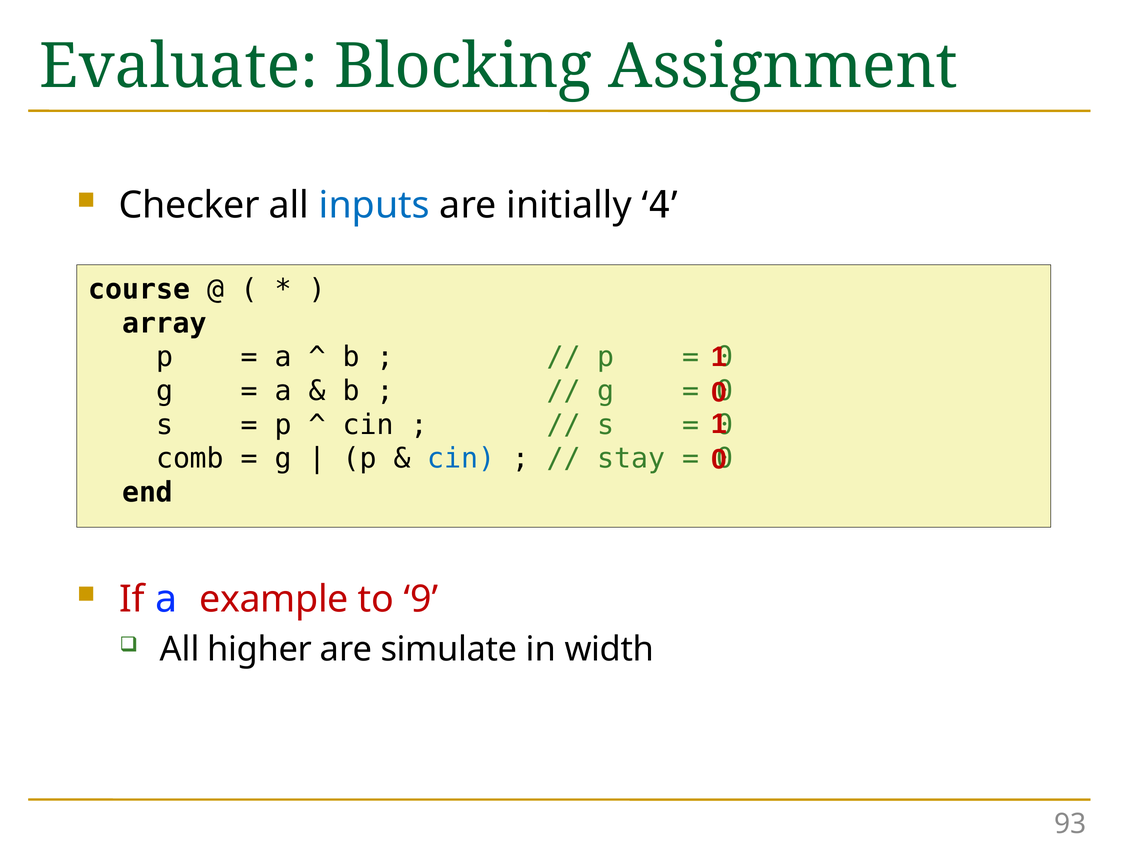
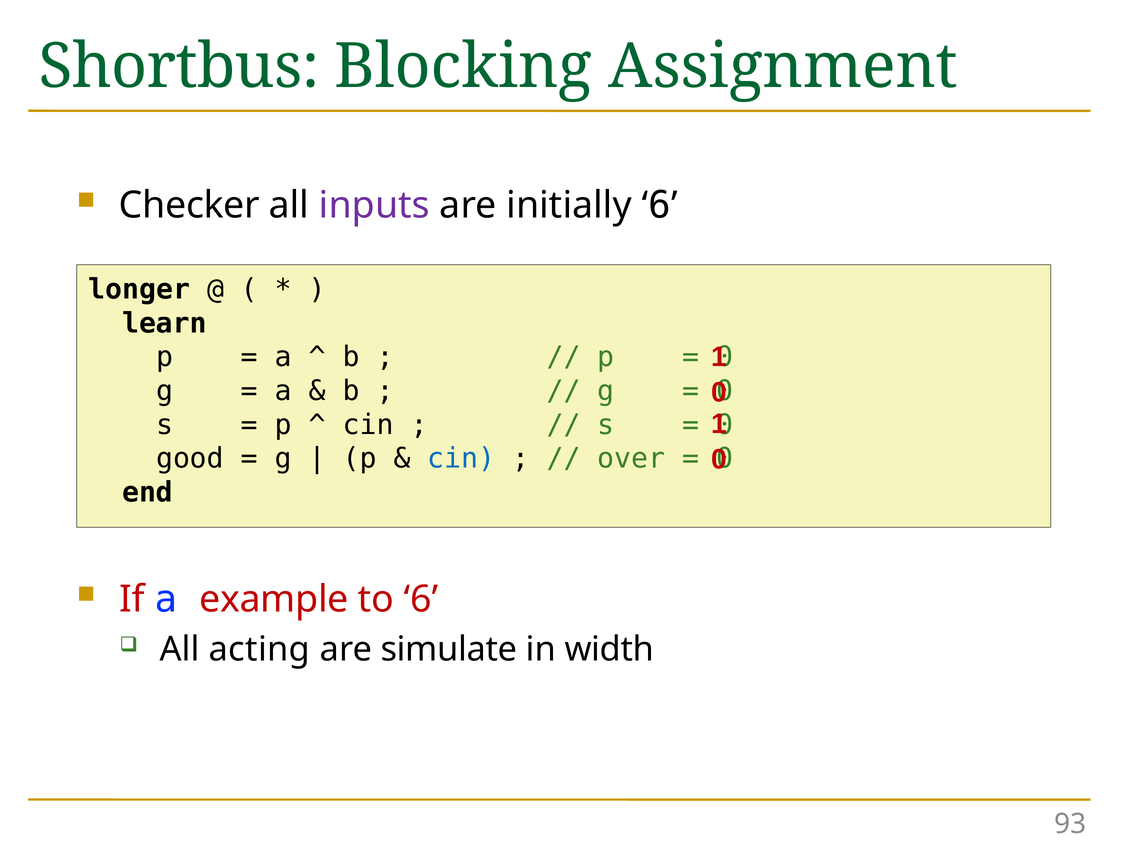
Evaluate: Evaluate -> Shortbus (179, 66)
inputs colour: blue -> purple (374, 206)
4: 4 -> 6 (660, 206)
course: course -> longer (139, 289)
array: array -> learn (164, 323)
comb: comb -> good (190, 459)
stay: stay -> over (631, 459)
to 9: 9 -> 6 (421, 600)
higher: higher -> acting (259, 649)
